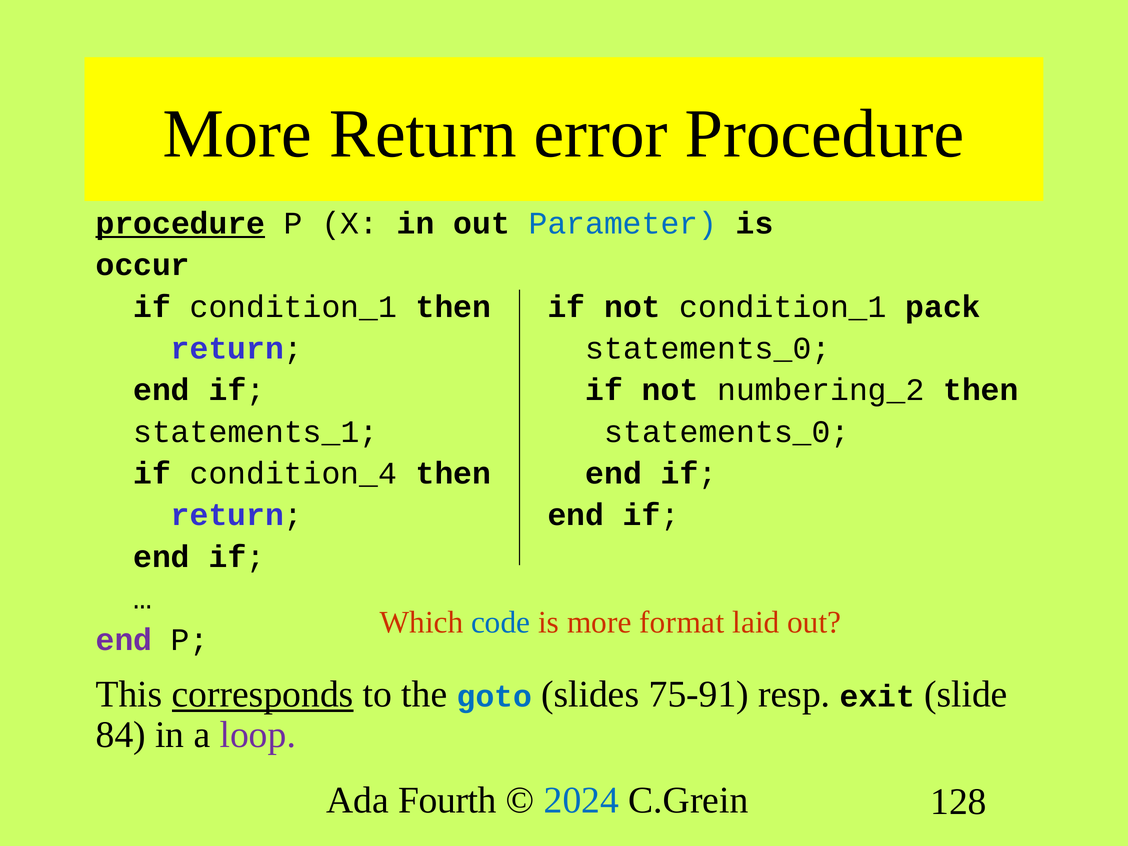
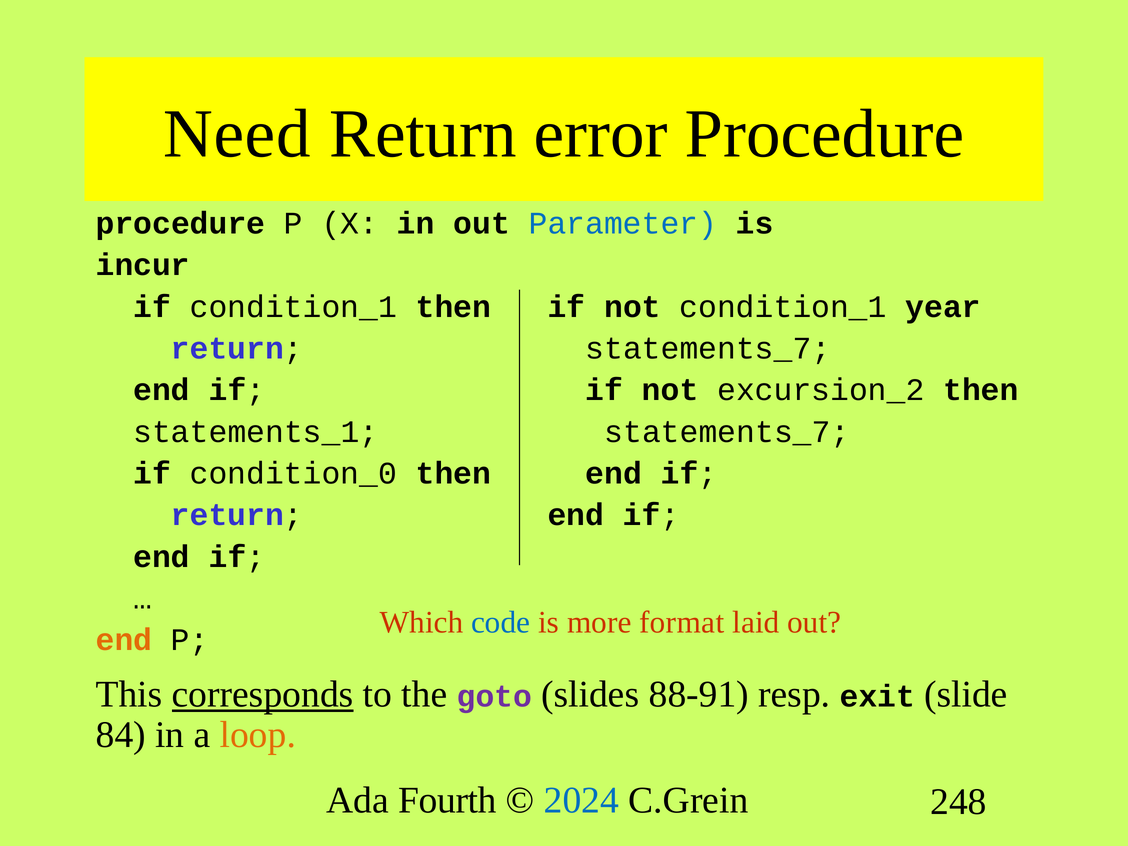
More: More -> Need (237, 134)
procedure underline: present -> none (180, 223)
occur: occur -> incur (143, 265)
pack: pack -> year (943, 307)
return statements_0: statements_0 -> statements_7 (708, 348)
numbering_2: numbering_2 -> excursion_2 (821, 390)
statements_1 statements_0: statements_0 -> statements_7 (727, 432)
condition_4: condition_4 -> condition_0 (293, 473)
end colour: purple -> orange (124, 640)
goto colour: blue -> purple (494, 697)
75-91: 75-91 -> 88-91 (699, 694)
loop colour: purple -> orange (258, 735)
128: 128 -> 248 (959, 802)
